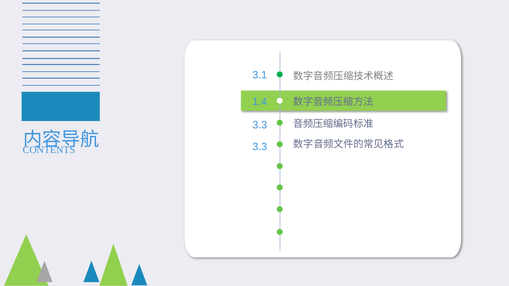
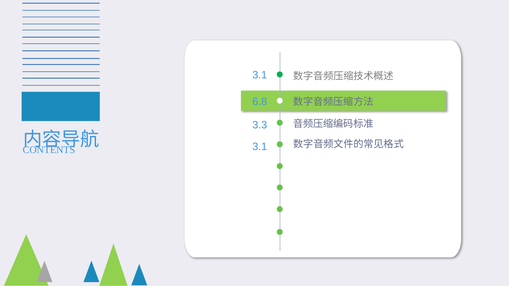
1.4: 1.4 -> 6.8 (260, 102)
3.3: 3.3 -> 3.1 (260, 147)
